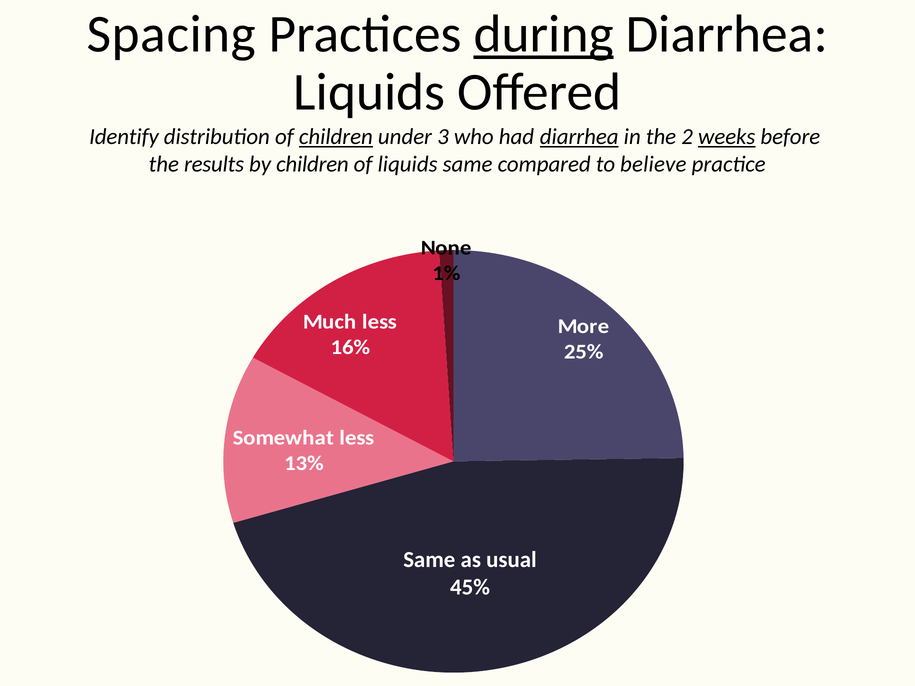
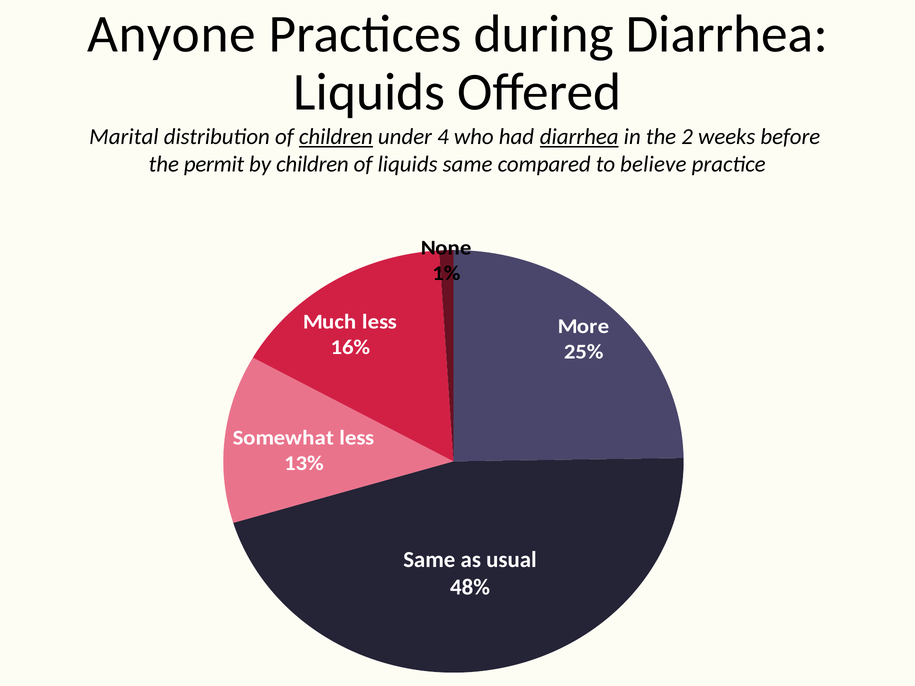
Spacing: Spacing -> Anyone (171, 34)
during underline: present -> none (544, 34)
Identify: Identify -> Marital (124, 137)
3: 3 -> 4 (443, 137)
weeks underline: present -> none (727, 137)
results: results -> permit (214, 164)
45%: 45% -> 48% (470, 588)
